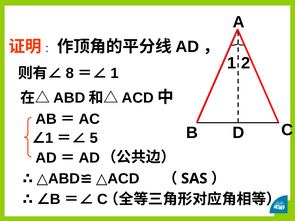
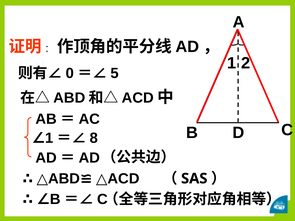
8: 8 -> 0 (70, 73)
1: 1 -> 5 (115, 73)
5: 5 -> 8 (94, 138)
